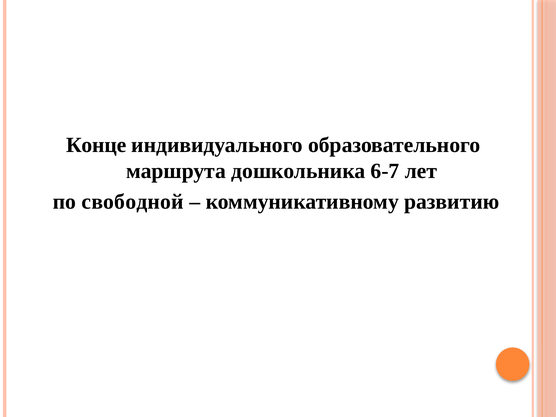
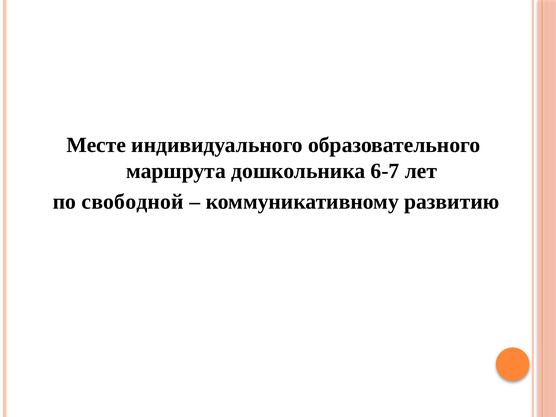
Конце: Конце -> Месте (96, 145)
